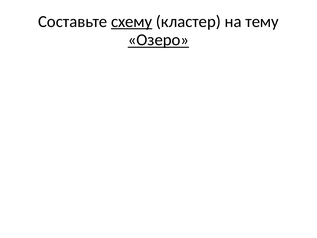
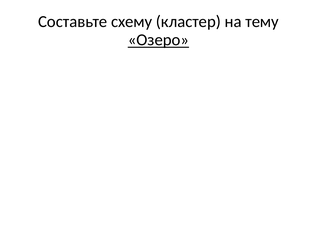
схему underline: present -> none (132, 22)
